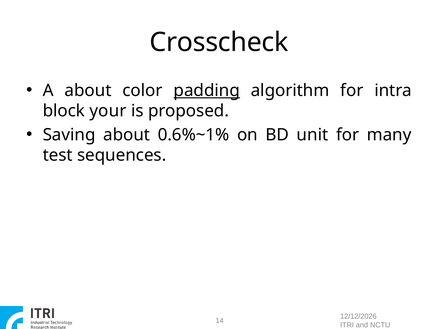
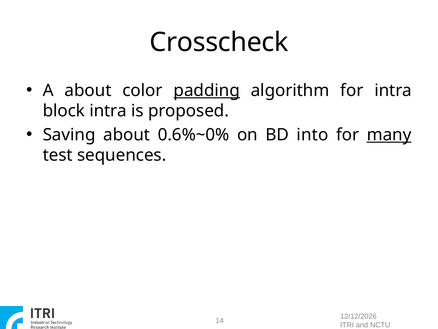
block your: your -> intra (108, 111)
0.6%~1%: 0.6%~1% -> 0.6%~0% (194, 135)
unit: unit -> into (312, 135)
many underline: none -> present (389, 135)
